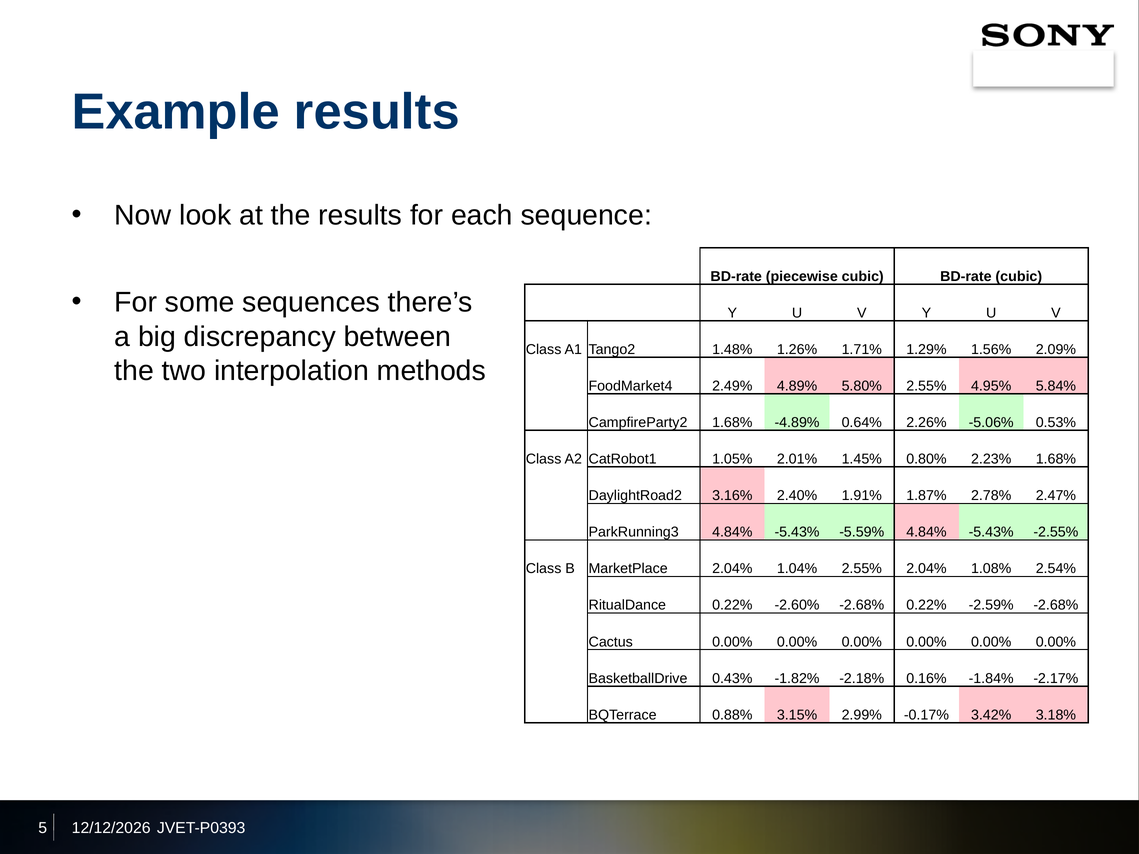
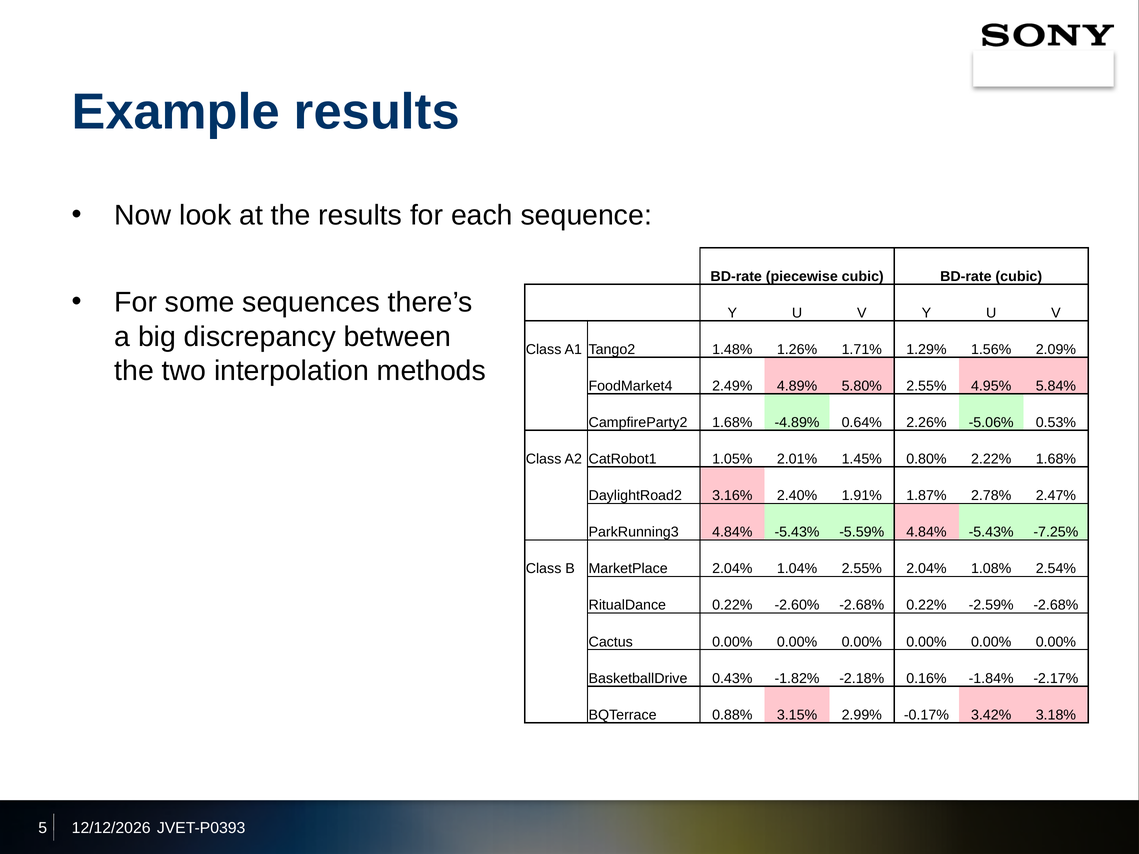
2.23%: 2.23% -> 2.22% (991, 459)
-2.55%: -2.55% -> -7.25% (1056, 532)
